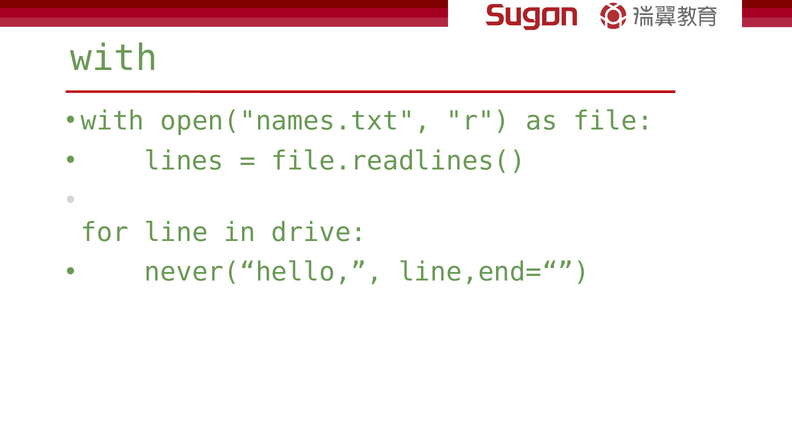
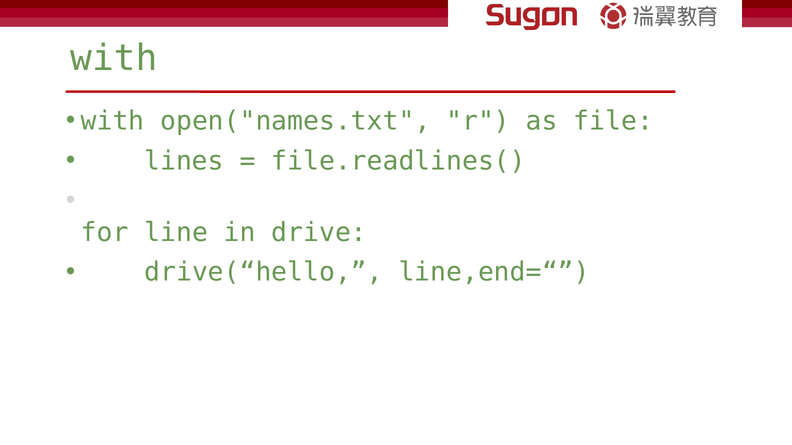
never(“hello: never(“hello -> drive(“hello (264, 273)
